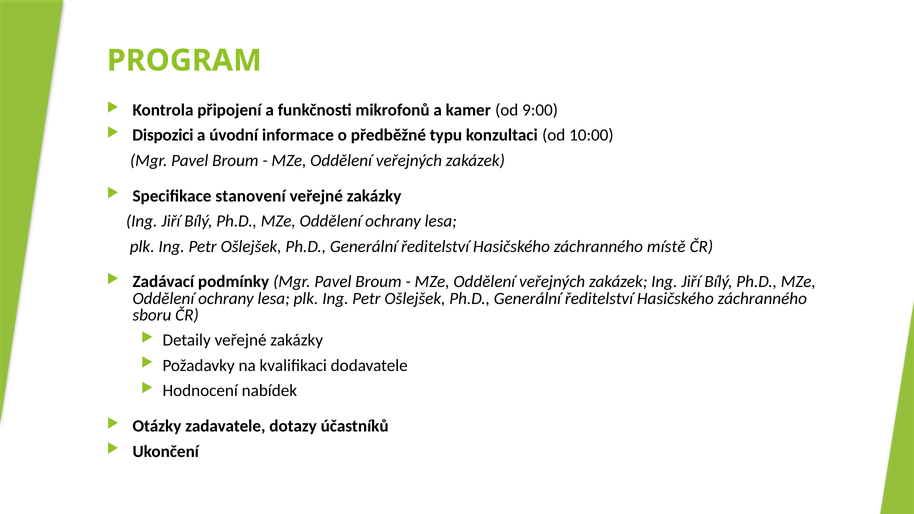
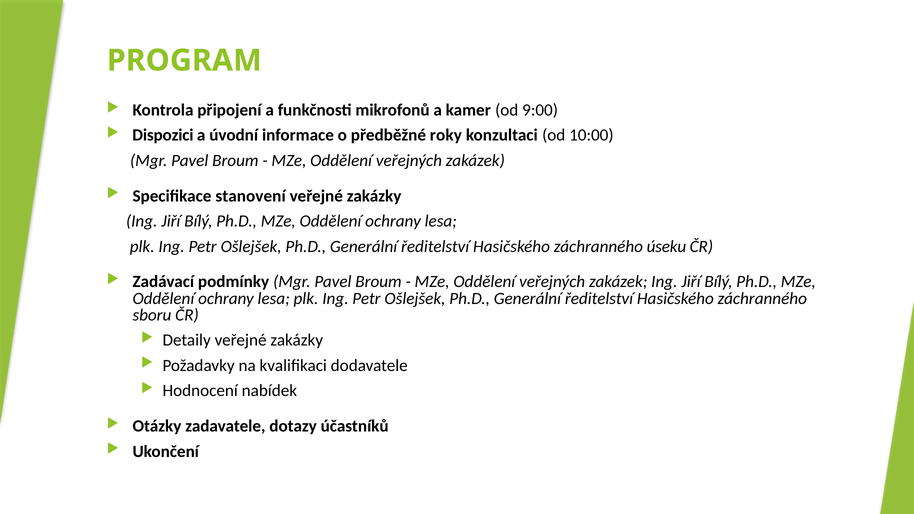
typu: typu -> roky (446, 135)
místě: místě -> úseku (666, 246)
